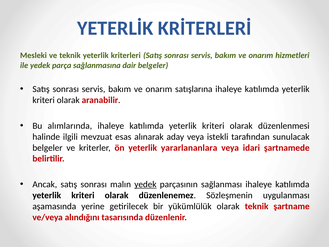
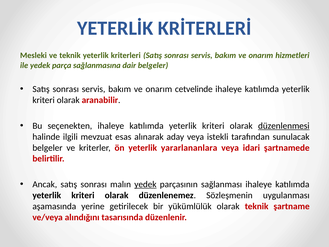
satışlarına: satışlarına -> cetvelinde (194, 89)
alımlarında: alımlarında -> seçenekten (70, 126)
düzenlenmesi underline: none -> present (284, 126)
